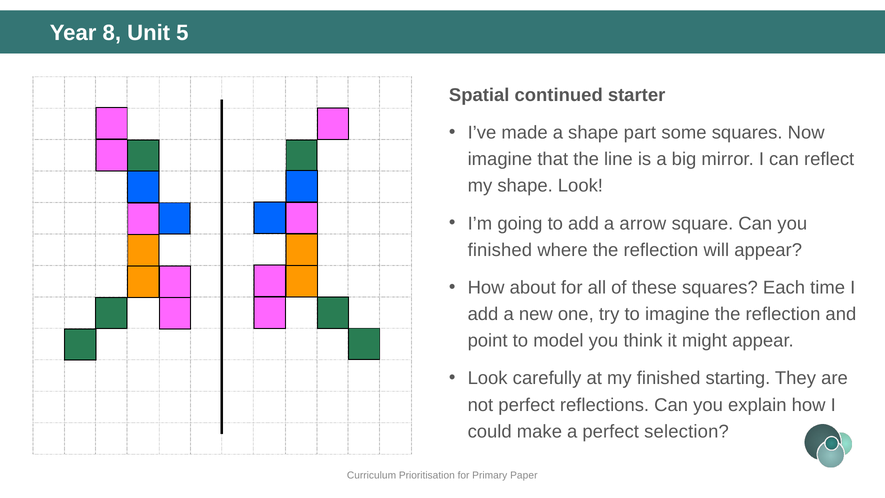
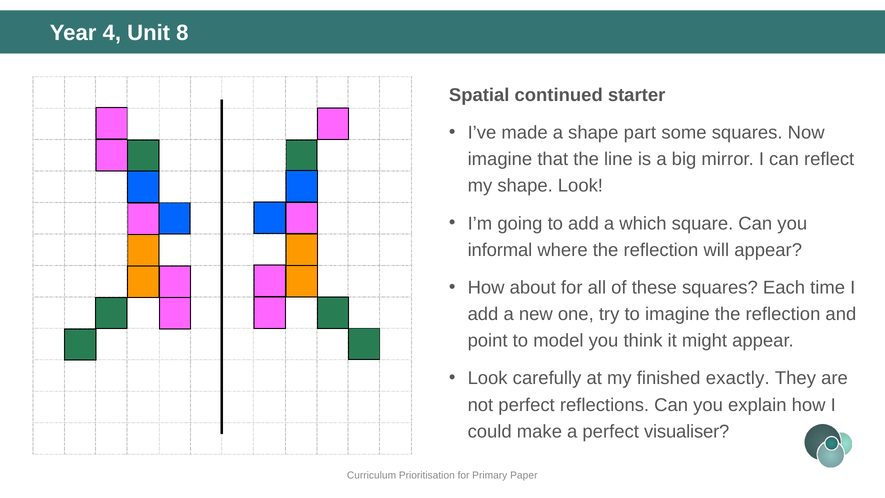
8: 8 -> 4 (112, 33)
5: 5 -> 8 (182, 33)
arrow: arrow -> which (643, 223)
finished: finished -> informal (500, 250)
starting: starting -> exactly (738, 378)
selection: selection -> visualiser (687, 431)
